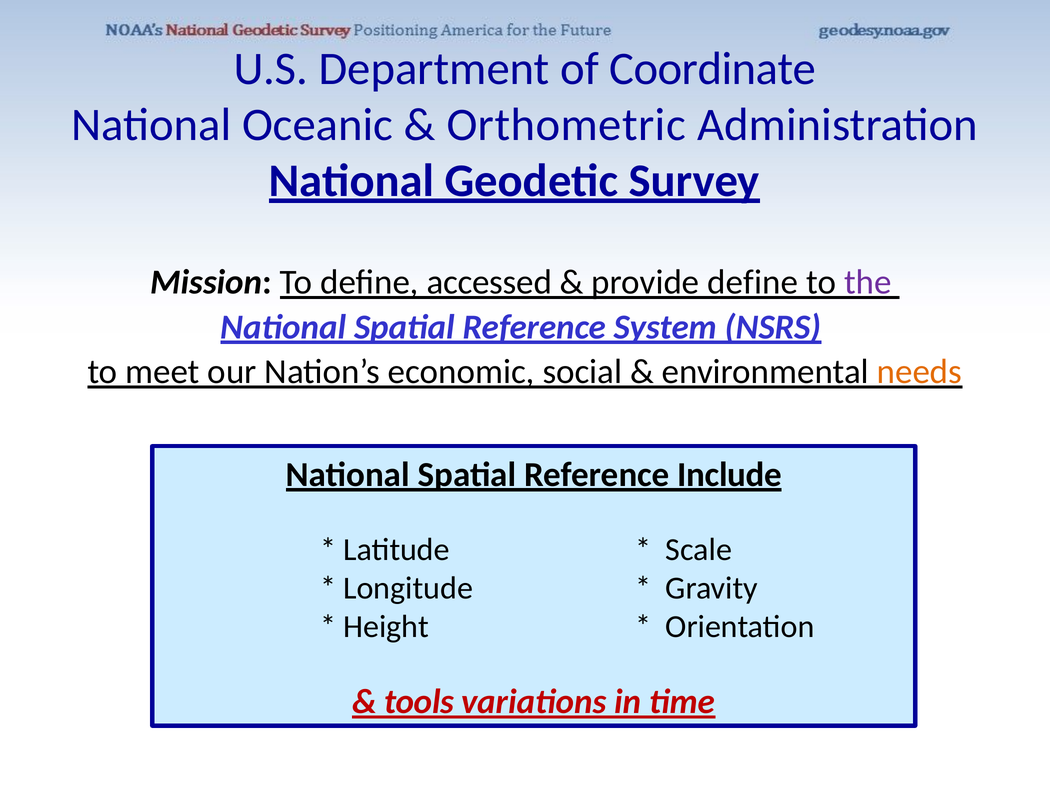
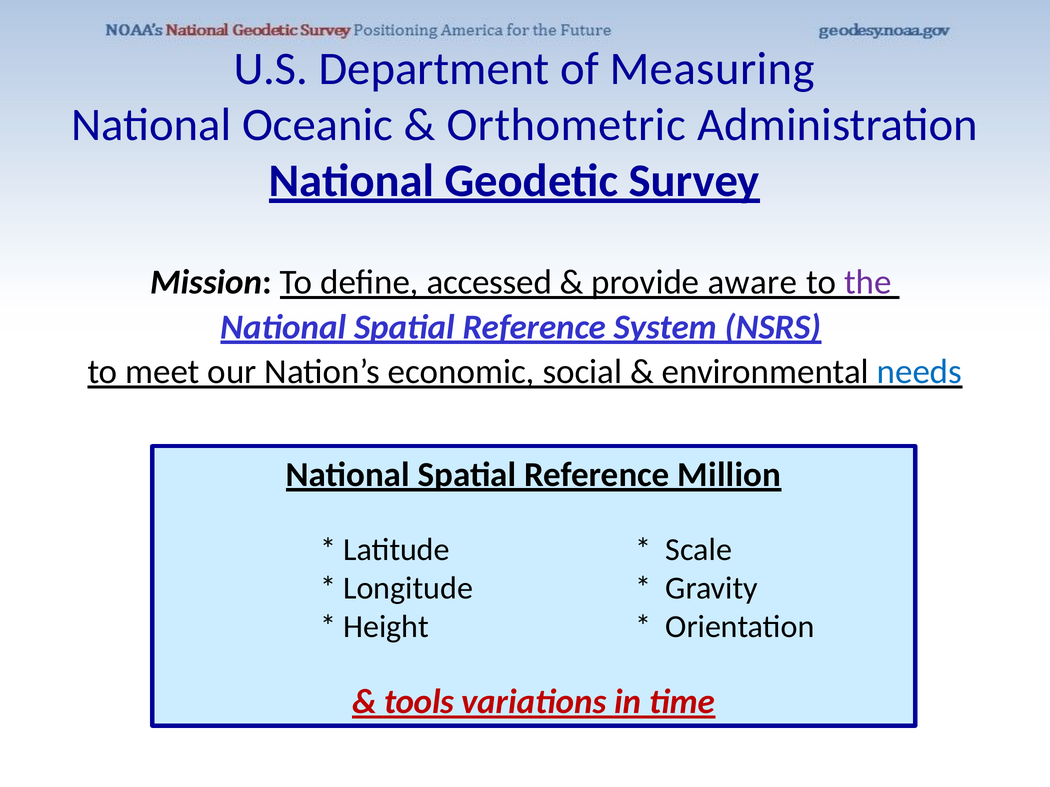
Coordinate: Coordinate -> Measuring (712, 69)
provide define: define -> aware (753, 283)
needs colour: orange -> blue (919, 372)
Include: Include -> Million (729, 475)
